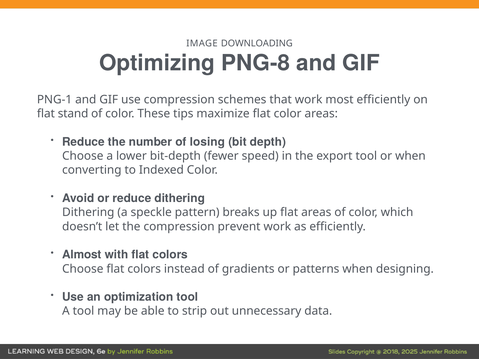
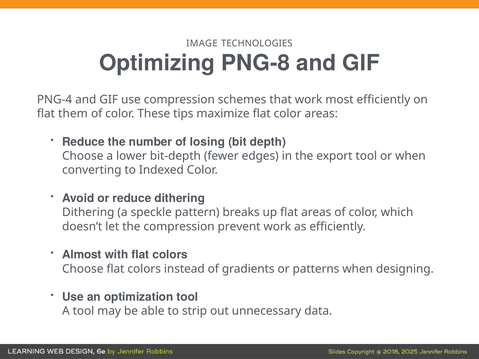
DOWNLOADING: DOWNLOADING -> TECHNOLOGIES (257, 43)
PNG-1: PNG-1 -> PNG-4 (55, 100)
stand: stand -> them (73, 114)
speed: speed -> edges (260, 156)
